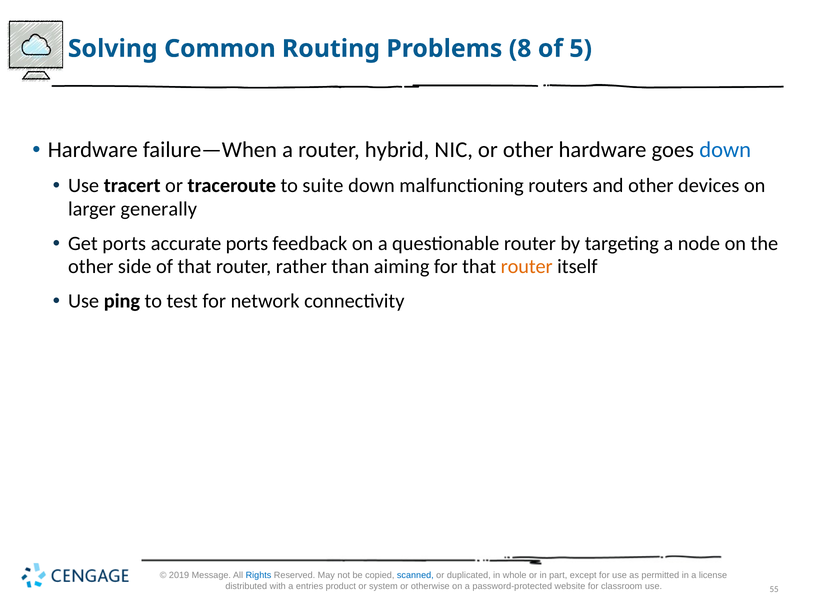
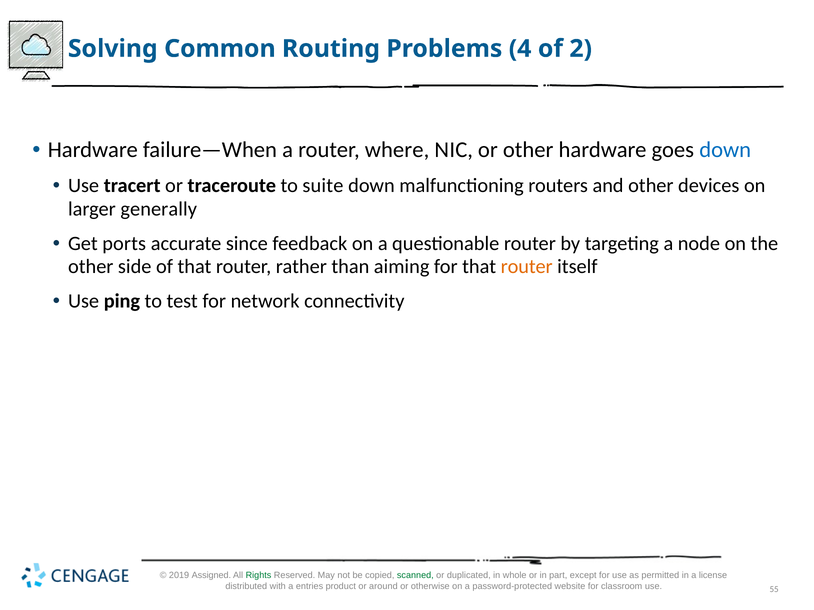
8: 8 -> 4 (520, 49)
5: 5 -> 2 (581, 49)
hybrid: hybrid -> where (397, 150)
accurate ports: ports -> since (247, 244)
Message: Message -> Assigned (211, 576)
Rights colour: blue -> green (259, 576)
scanned colour: blue -> green (415, 576)
system: system -> around (383, 587)
